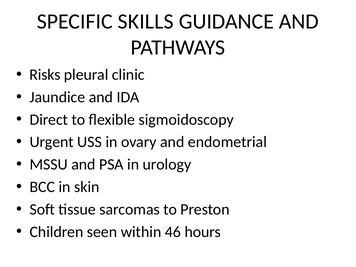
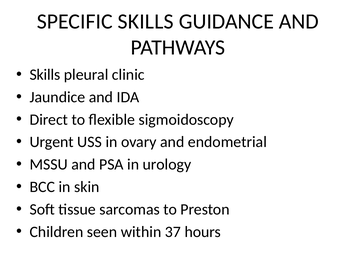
Risks: Risks -> Skills (45, 75)
46: 46 -> 37 (173, 232)
